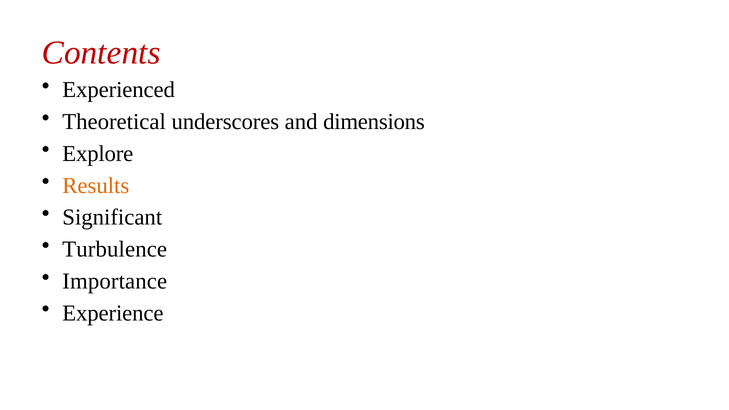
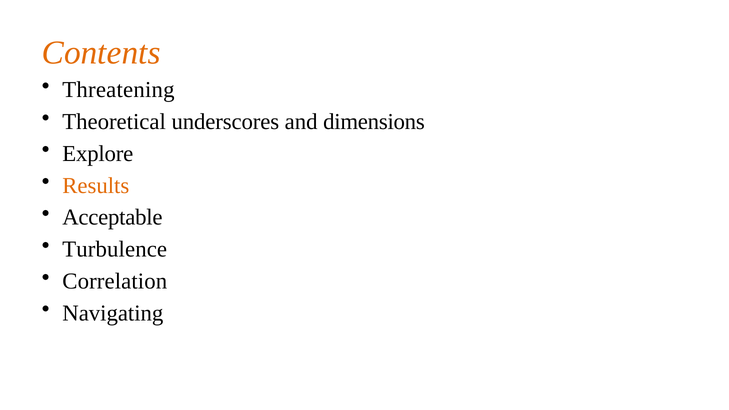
Contents colour: red -> orange (101, 53)
Experienced: Experienced -> Threatening (118, 90)
Significant: Significant -> Acceptable (112, 217)
Importance: Importance -> Correlation (115, 281)
Experience: Experience -> Navigating (113, 313)
